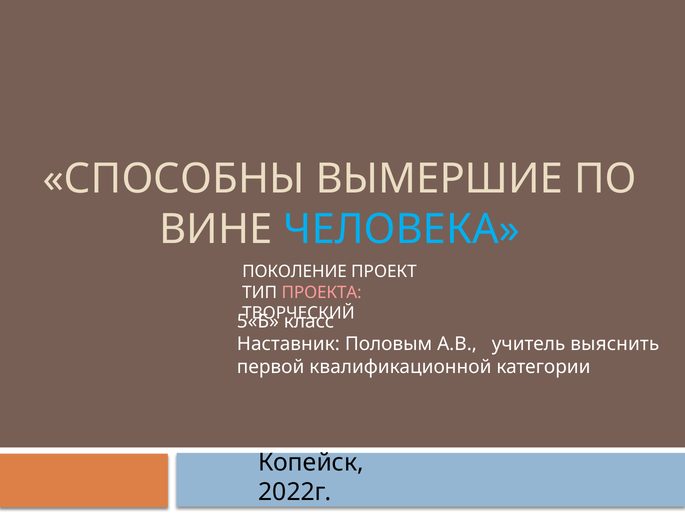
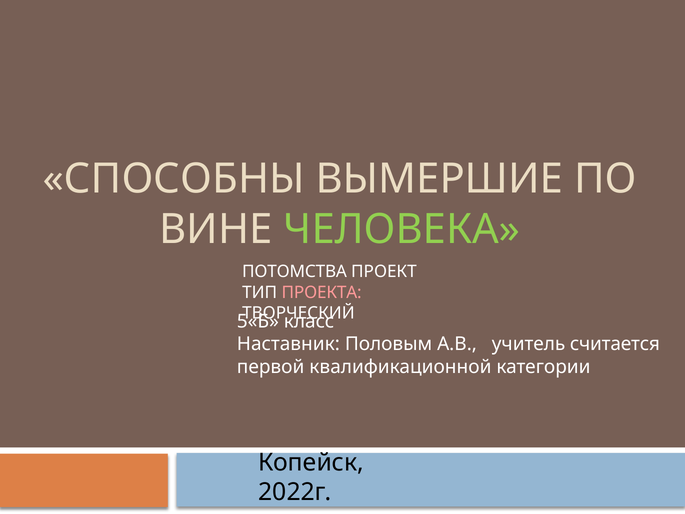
ЧЕЛОВЕКА colour: light blue -> light green (402, 229)
ПОКОЛЕНИЕ: ПОКОЛЕНИЕ -> ПОТОМСТВА (295, 272)
выяснить: выяснить -> считается (615, 344)
